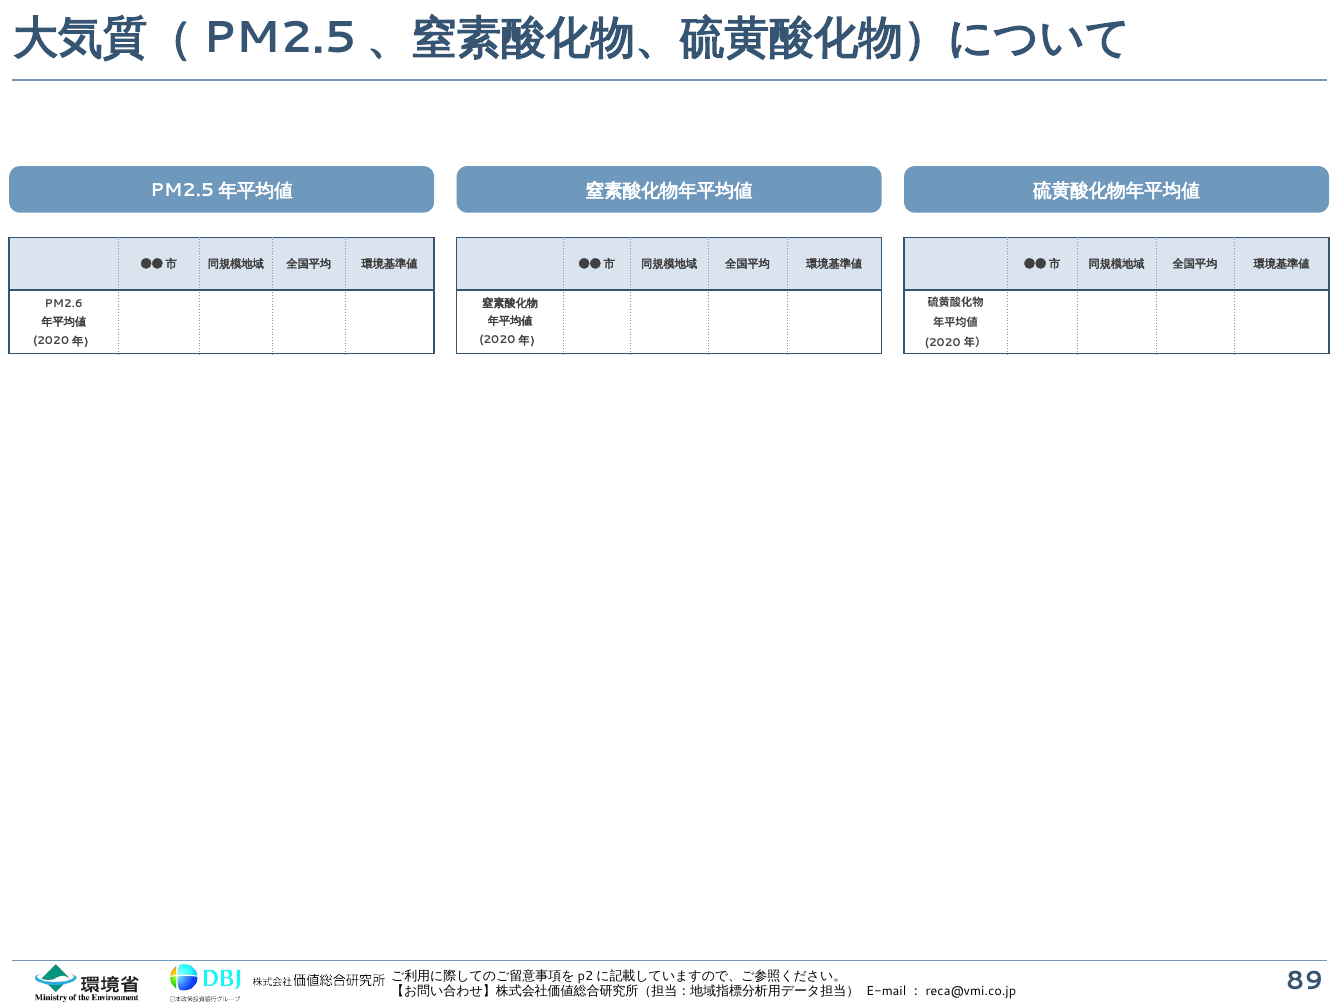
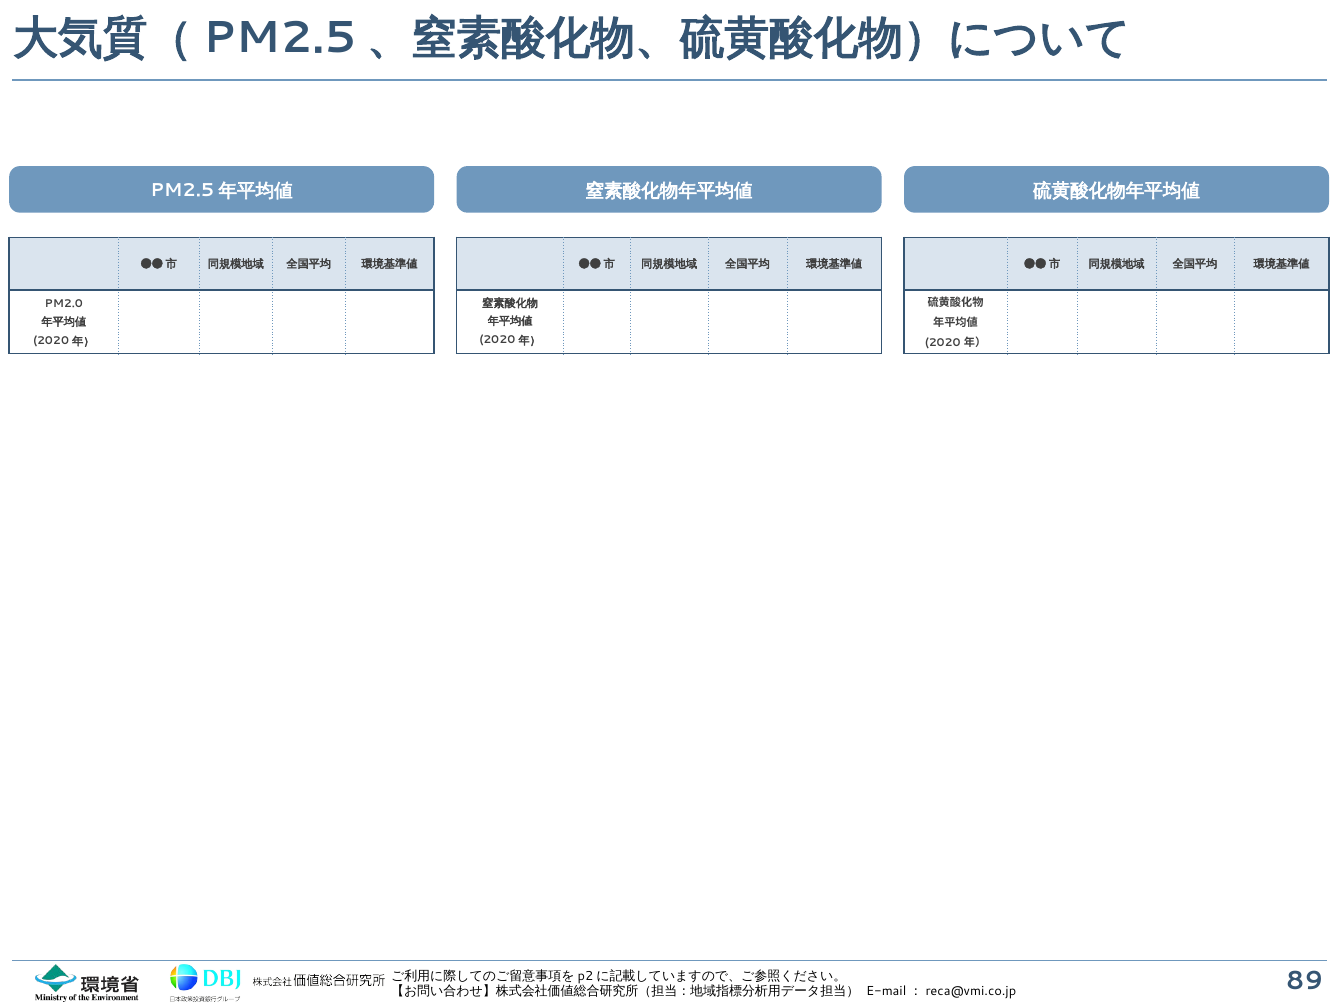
PM2.6: PM2.6 -> PM2.0 (64, 304)
